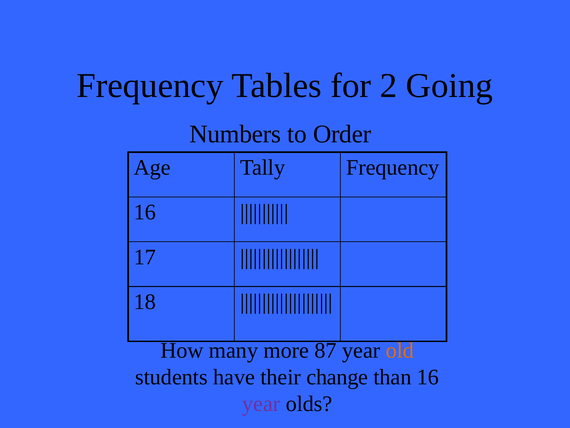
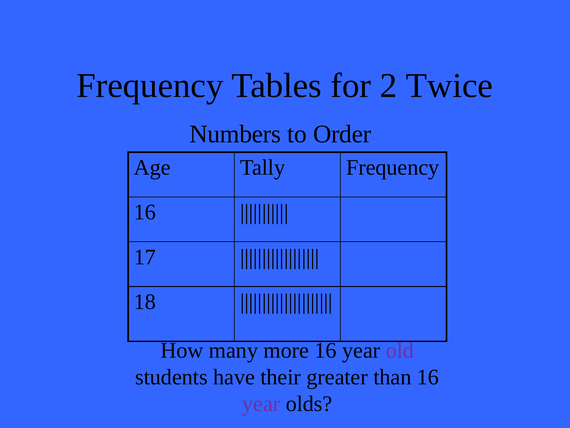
Going: Going -> Twice (449, 86)
more 87: 87 -> 16 (326, 350)
old colour: orange -> purple (400, 350)
change: change -> greater (337, 377)
